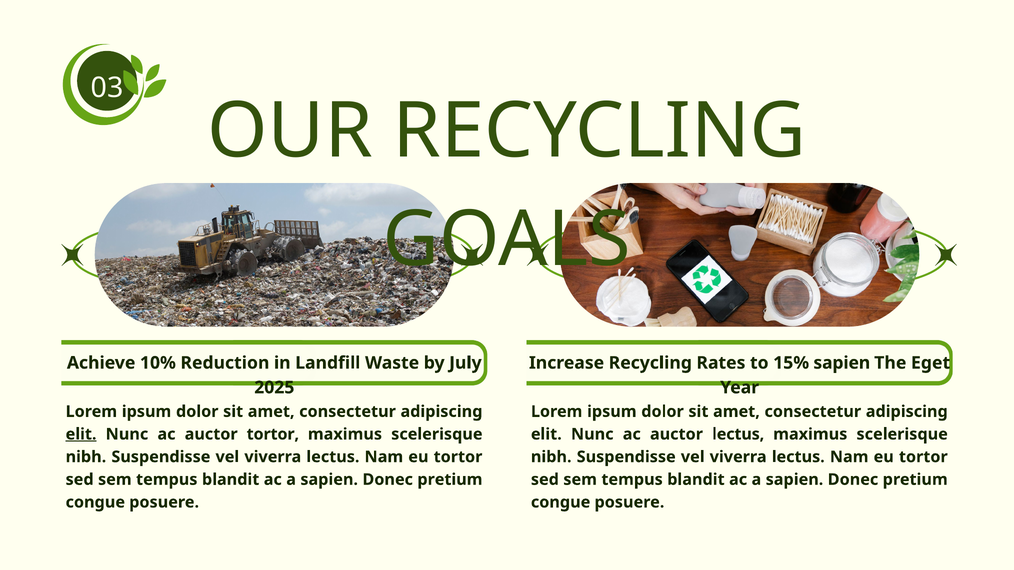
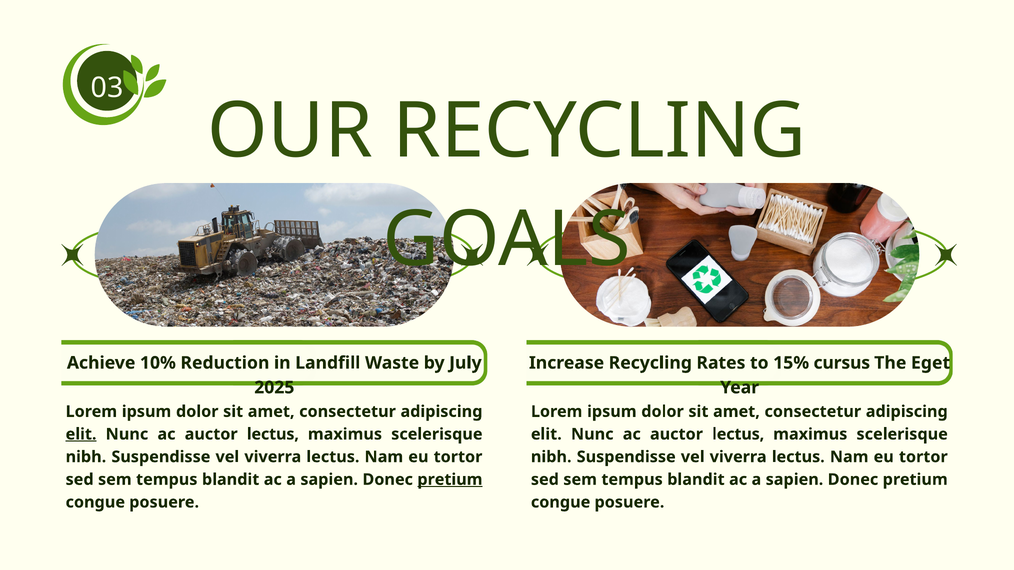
15% sapien: sapien -> cursus (842, 363)
tortor: tortor -> lectus (273, 434)
pretium underline: none -> present (450, 480)
